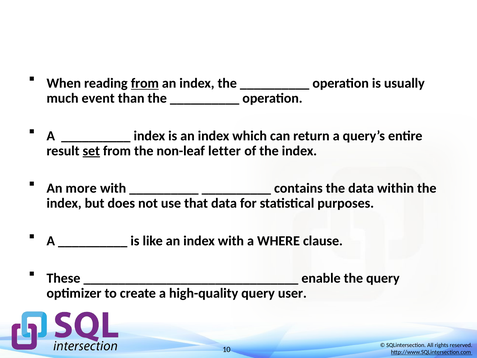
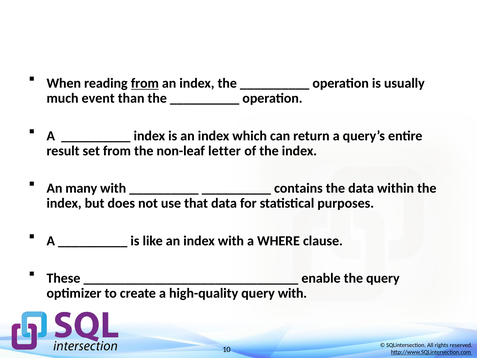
set underline: present -> none (91, 151)
more: more -> many (81, 188)
query user: user -> with (292, 293)
